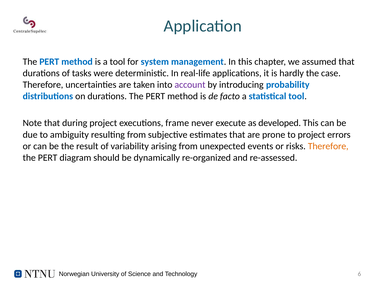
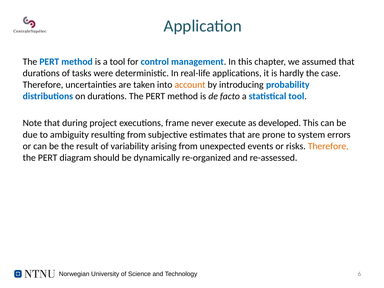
system: system -> control (155, 62)
account colour: purple -> orange (190, 85)
to project: project -> system (311, 135)
